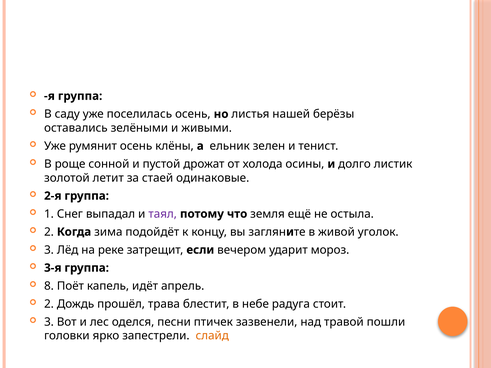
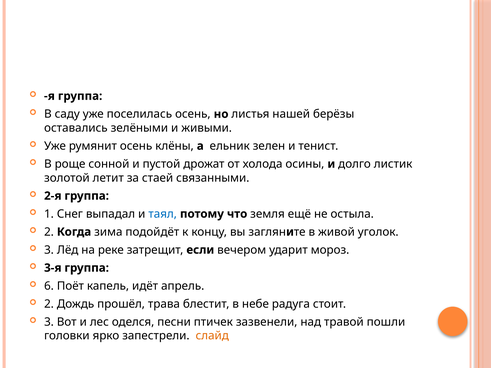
одинаковые: одинаковые -> связанными (213, 178)
таял colour: purple -> blue (163, 214)
8: 8 -> 6 (49, 286)
